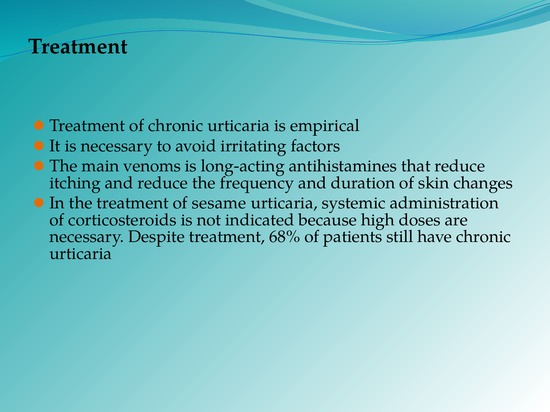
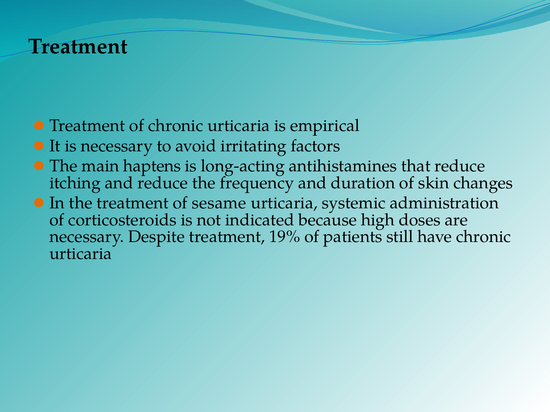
venoms: venoms -> haptens (152, 166)
68%: 68% -> 19% (285, 237)
